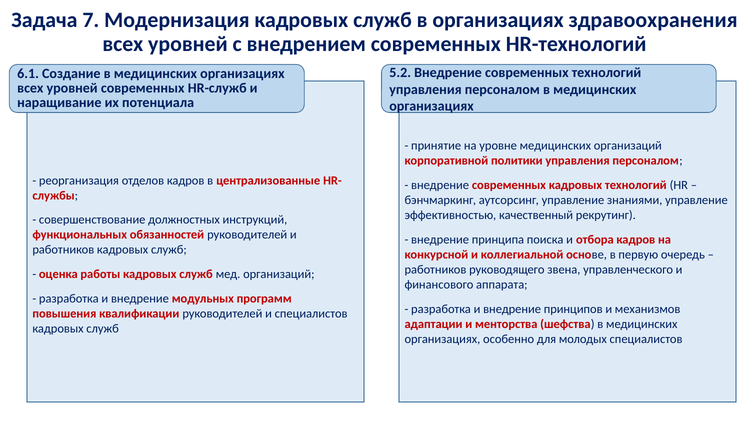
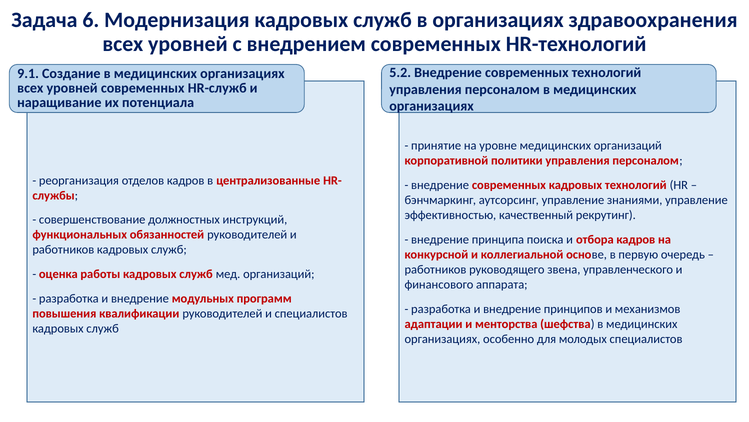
7: 7 -> 6 (91, 20)
6.1: 6.1 -> 9.1 (28, 74)
